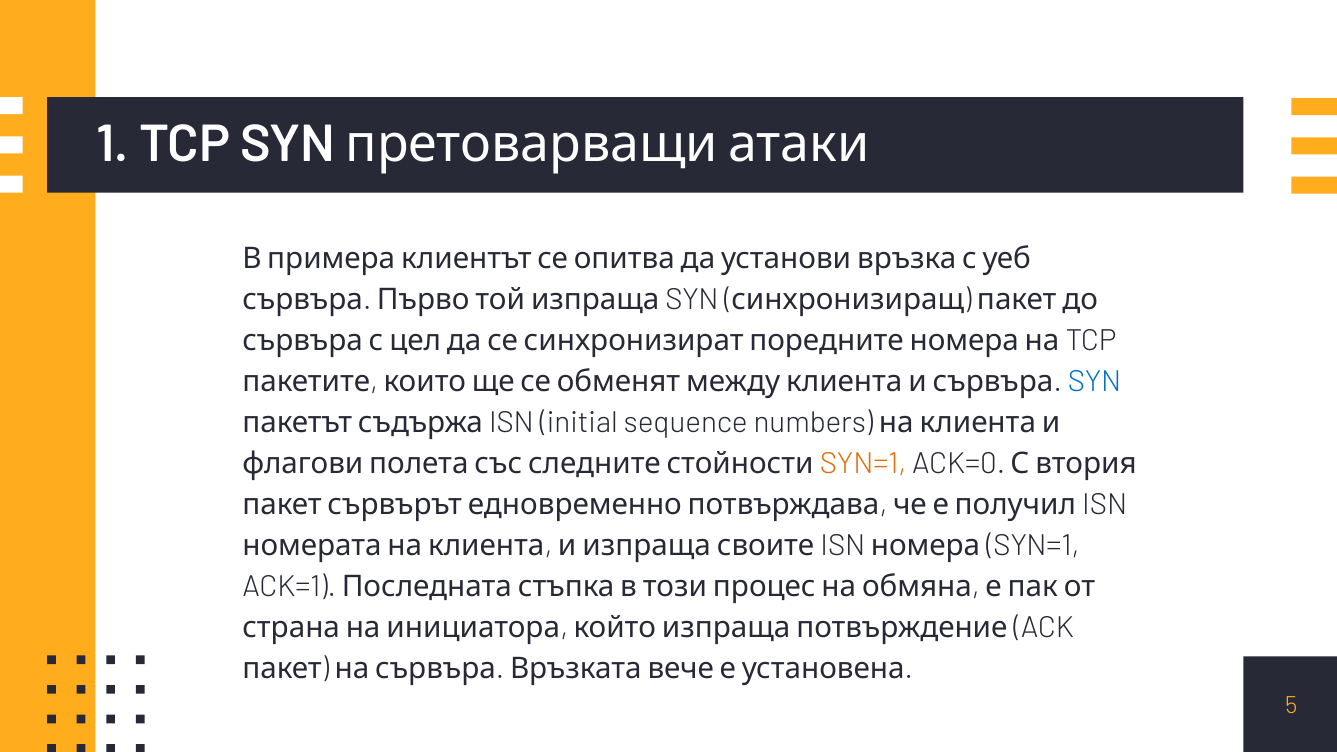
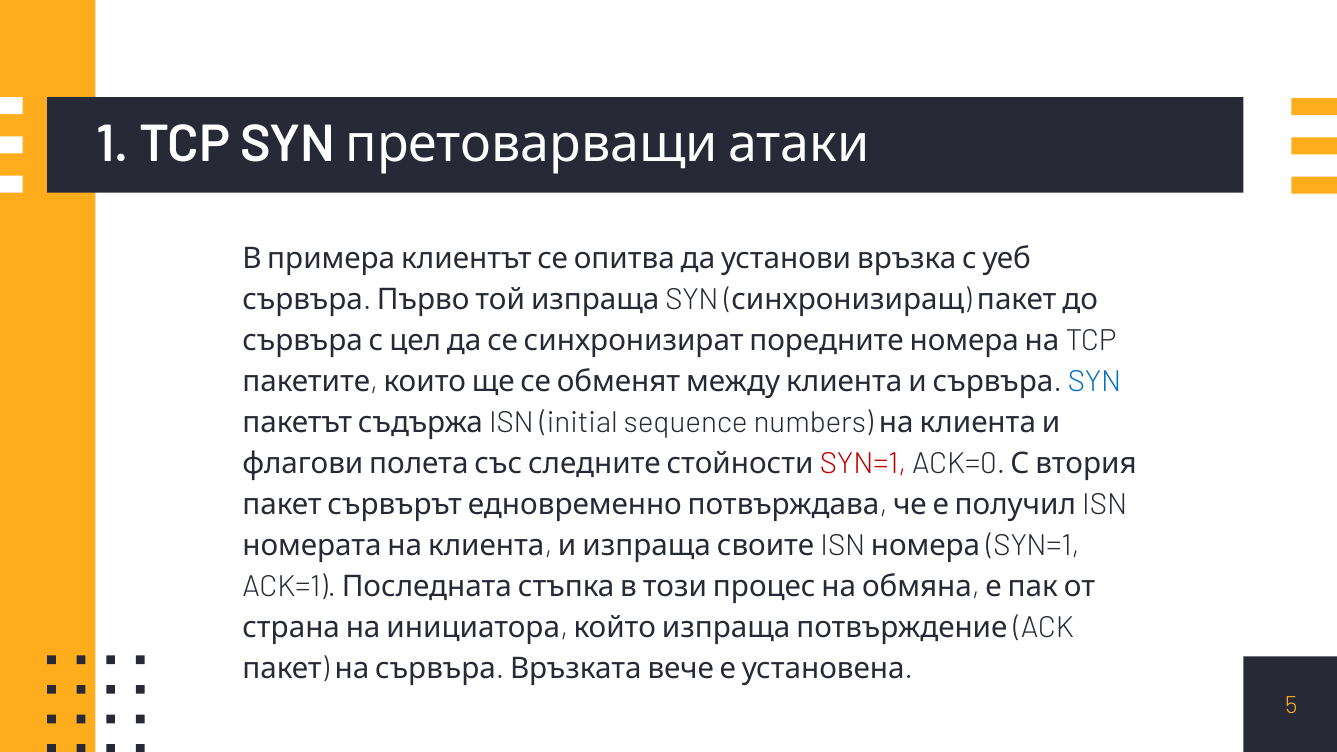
SYN=1 colour: orange -> red (863, 464)
